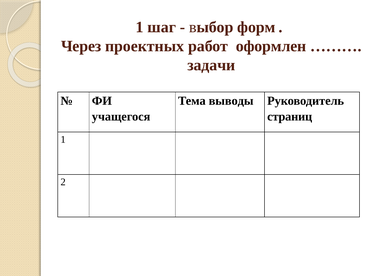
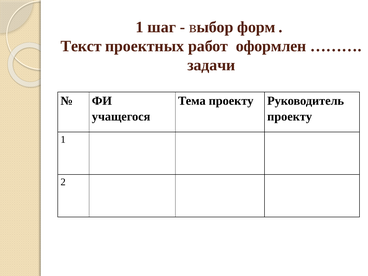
Через: Через -> Текст (81, 46)
Тема выводы: выводы -> проекту (231, 101)
страниц: страниц -> проекту (290, 116)
